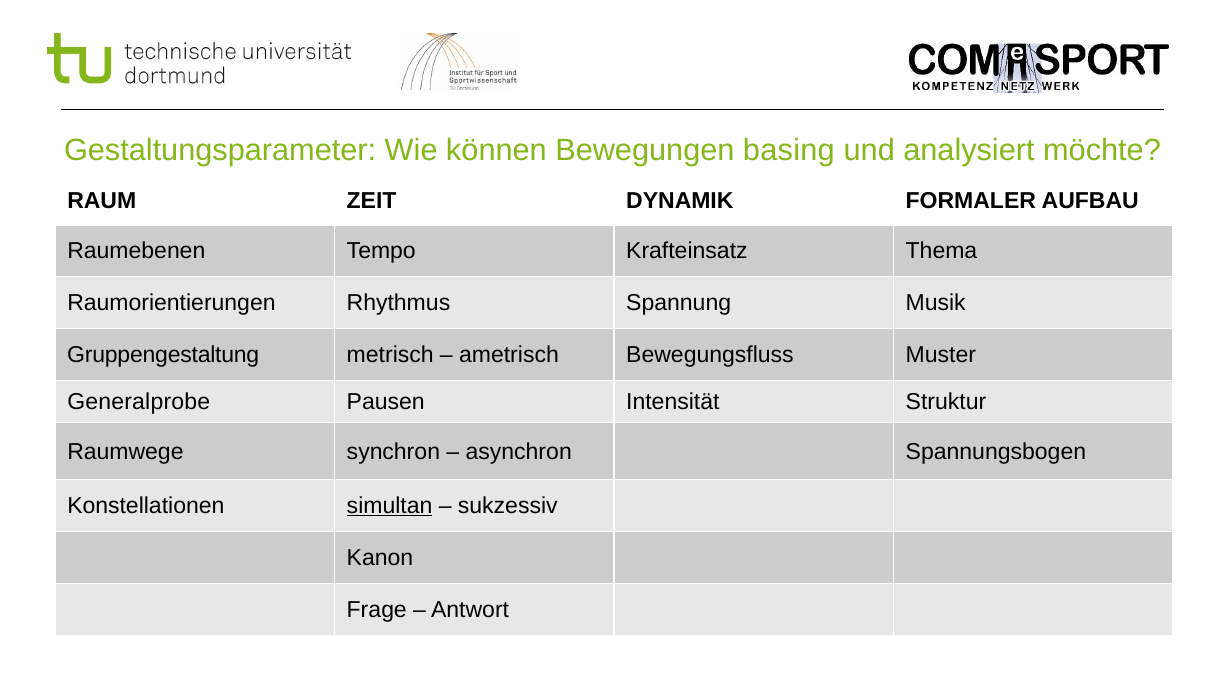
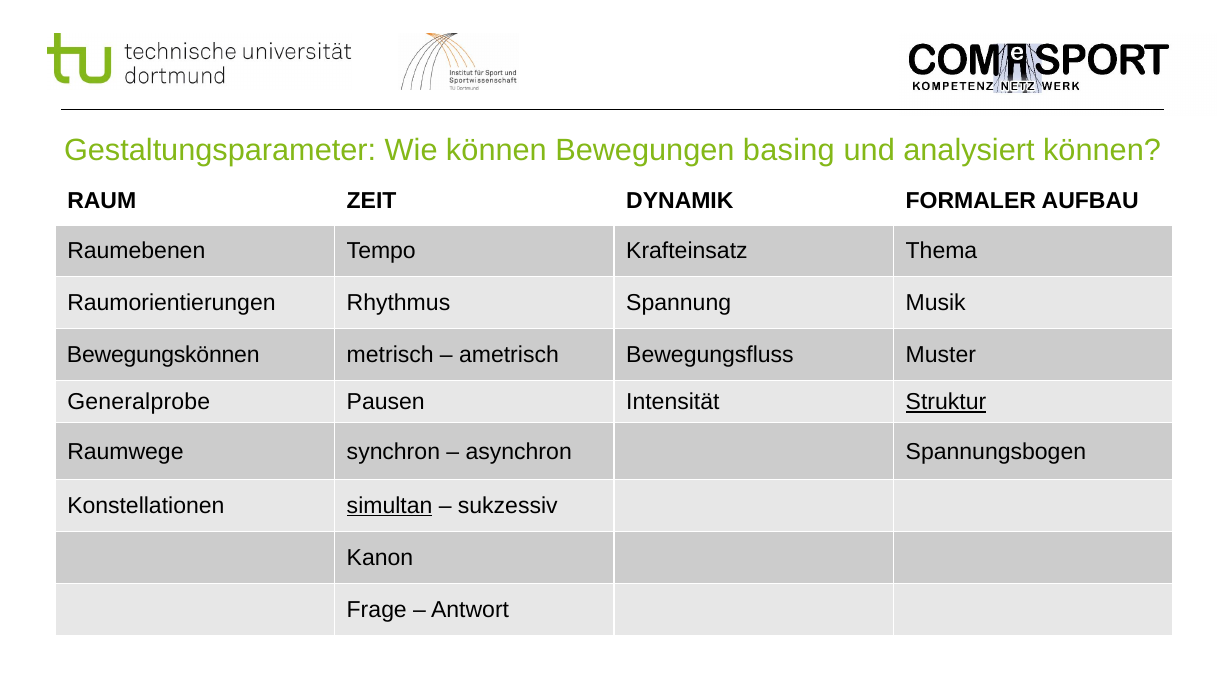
analysiert möchte: möchte -> können (1102, 150)
Gruppengestaltung: Gruppengestaltung -> Bewegungskönnen (163, 354)
Struktur underline: none -> present (946, 402)
